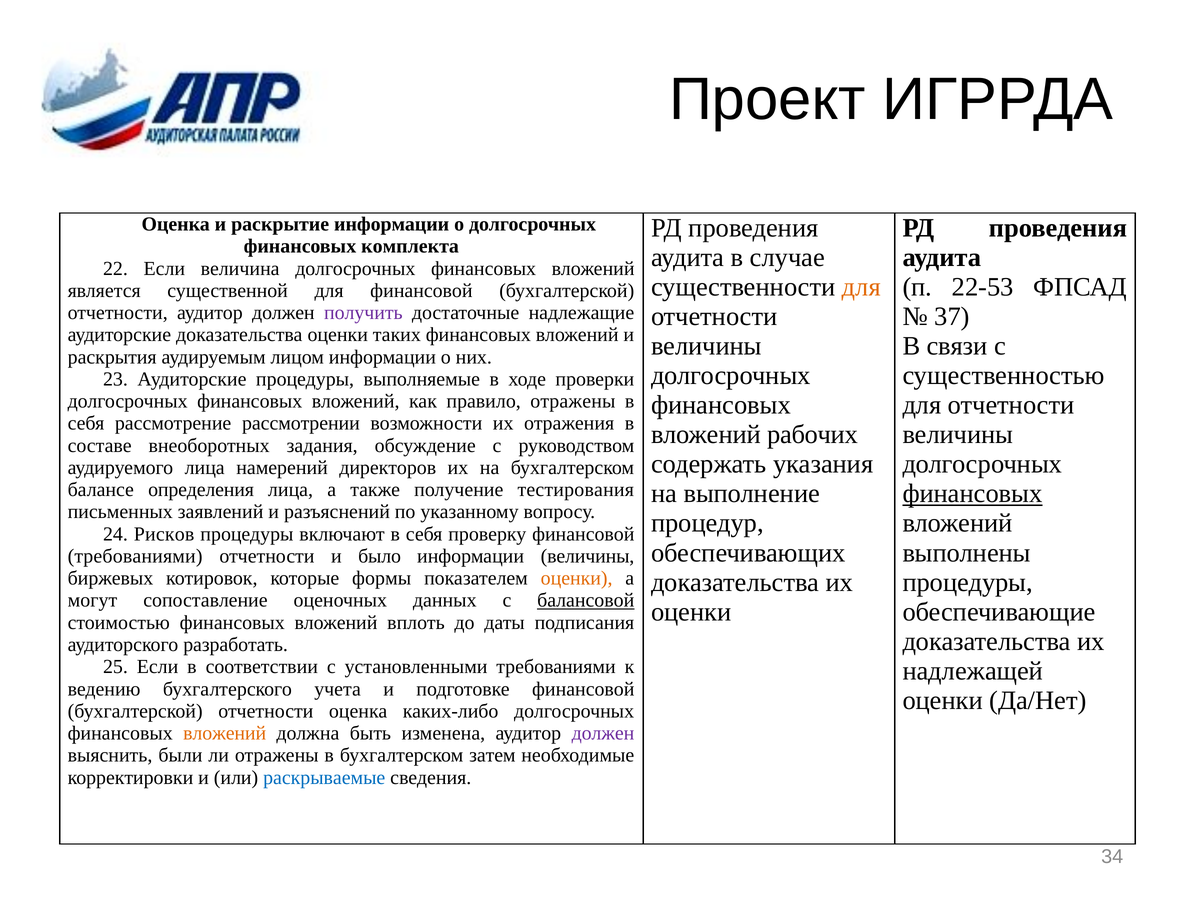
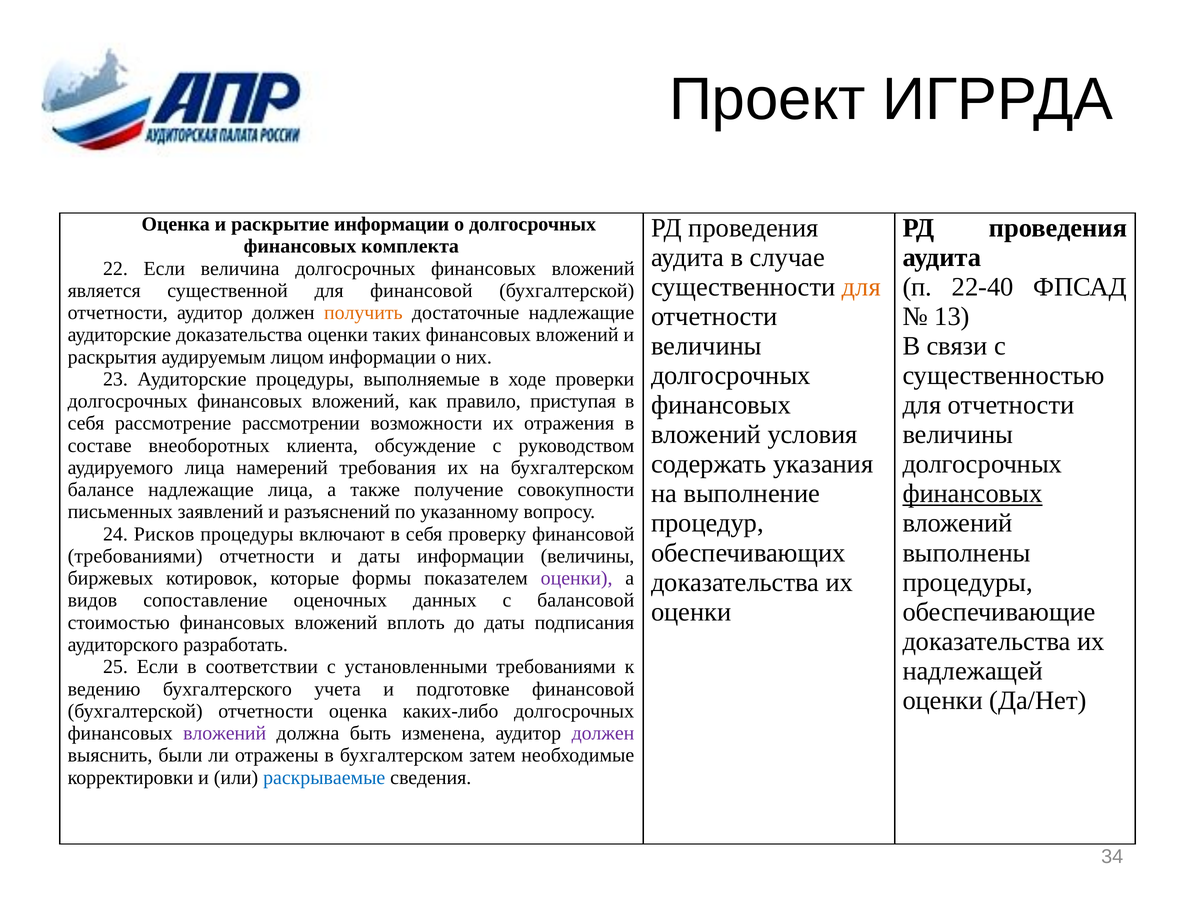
22-53: 22-53 -> 22-40 (983, 287)
получить colour: purple -> orange (363, 312)
37: 37 -> 13 (952, 316)
правило отражены: отражены -> приступая (573, 401)
рабочих: рабочих -> условия (813, 434)
задания: задания -> клиента (322, 445)
директоров: директоров -> требования (388, 467)
балансе определения: определения -> надлежащие (201, 489)
тестирования: тестирования -> совокупности (576, 489)
и было: было -> даты (379, 556)
оценки colour: orange -> purple (577, 578)
могут: могут -> видов (92, 600)
балансовой underline: present -> none (586, 600)
вложений colour: orange -> purple (225, 733)
